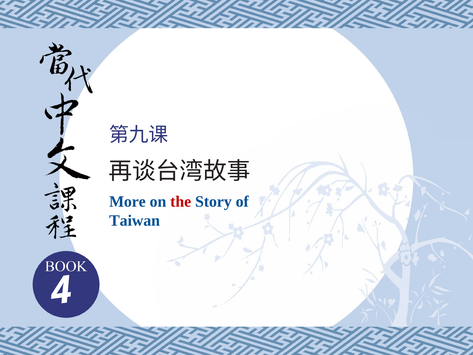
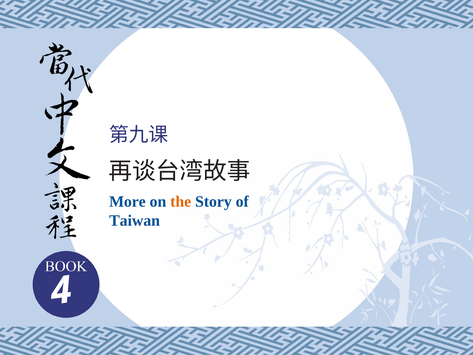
the colour: red -> orange (181, 201)
